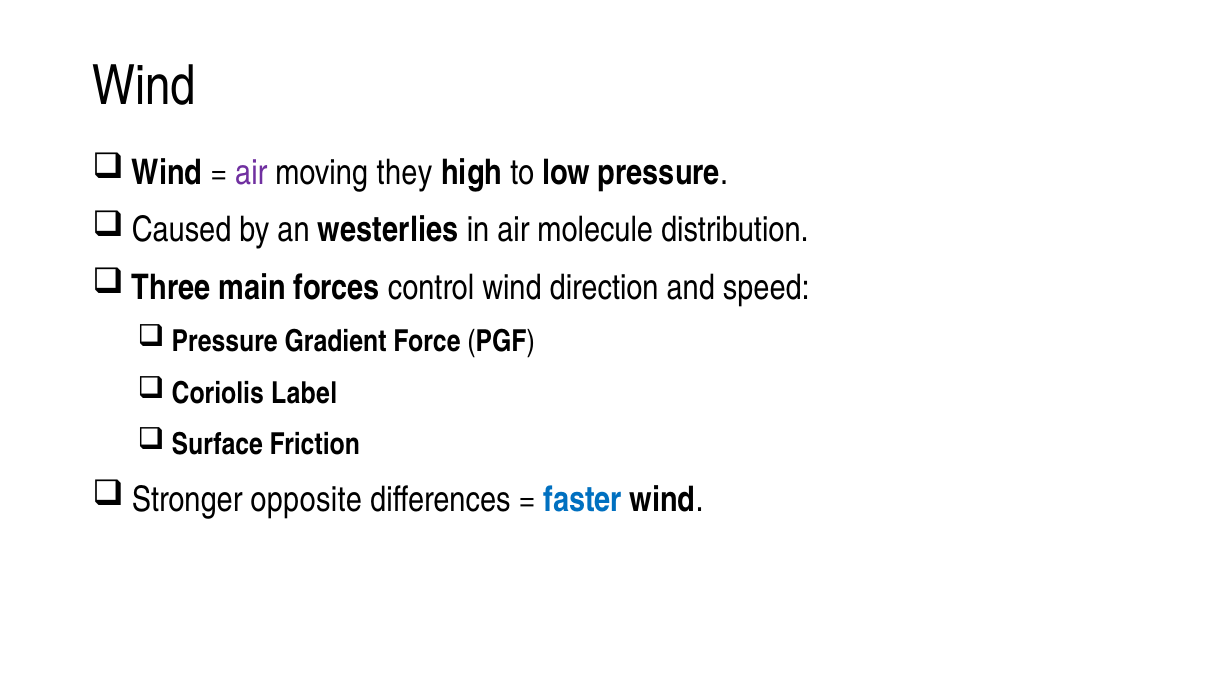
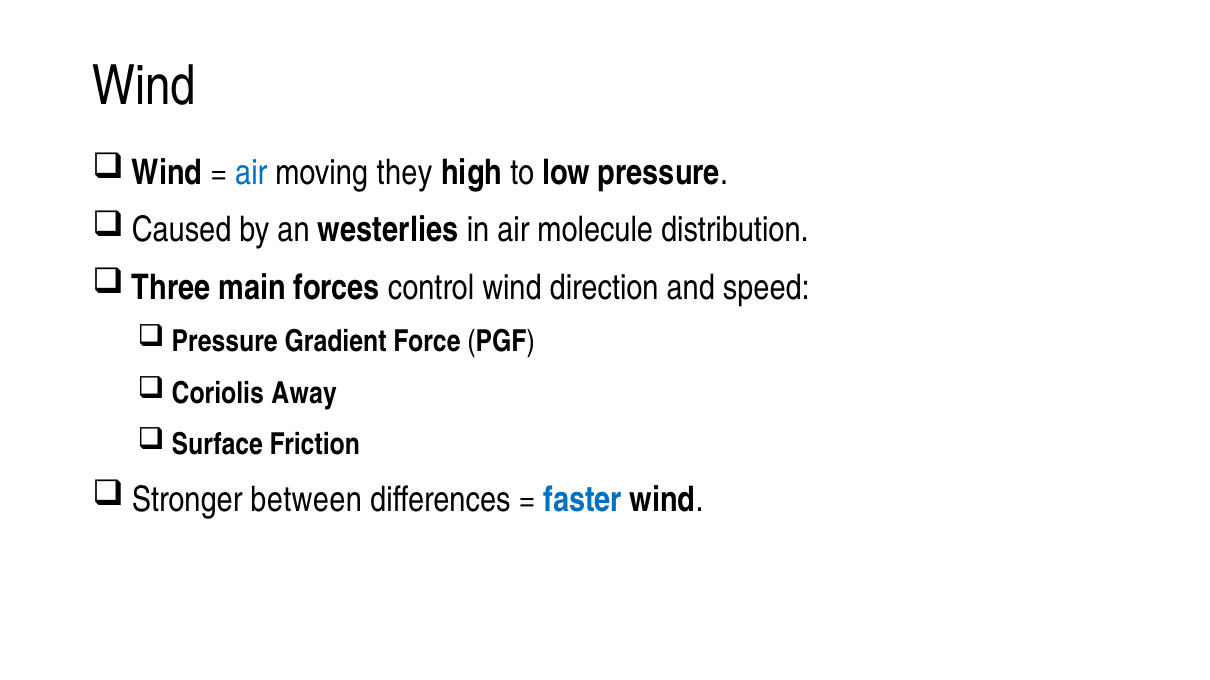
air colour: purple -> blue (251, 173)
Label: Label -> Away (304, 394)
opposite: opposite -> between (306, 500)
